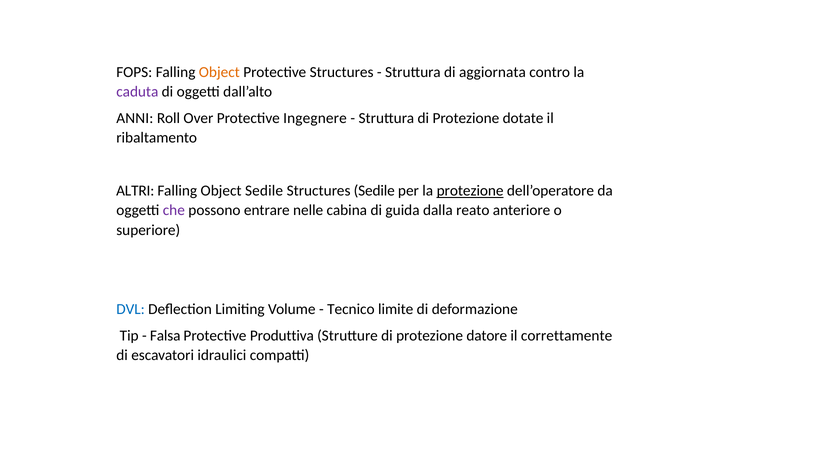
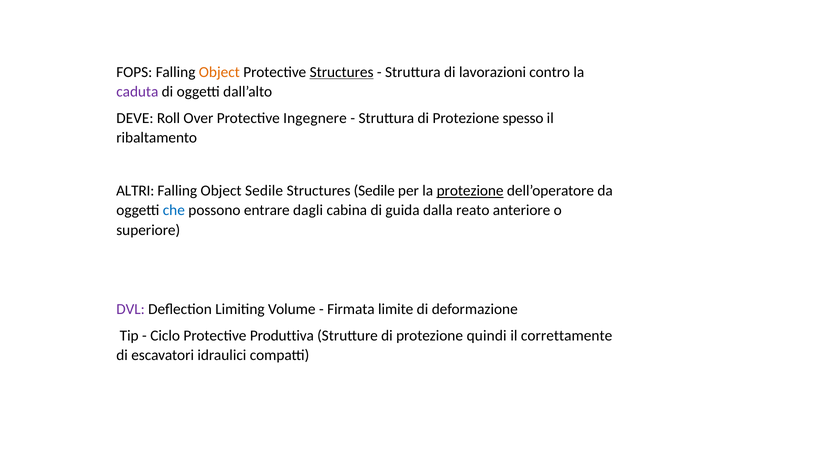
Structures underline: none -> present (342, 72)
aggiornata: aggiornata -> lavorazioni (493, 72)
ANNI: ANNI -> DEVE (135, 118)
dotate: dotate -> spesso (523, 118)
che colour: purple -> blue (174, 210)
nelle: nelle -> dagli (308, 210)
DVL colour: blue -> purple (131, 309)
Tecnico: Tecnico -> Firmata (351, 309)
Falsa: Falsa -> Ciclo (165, 336)
datore: datore -> quindi (487, 336)
